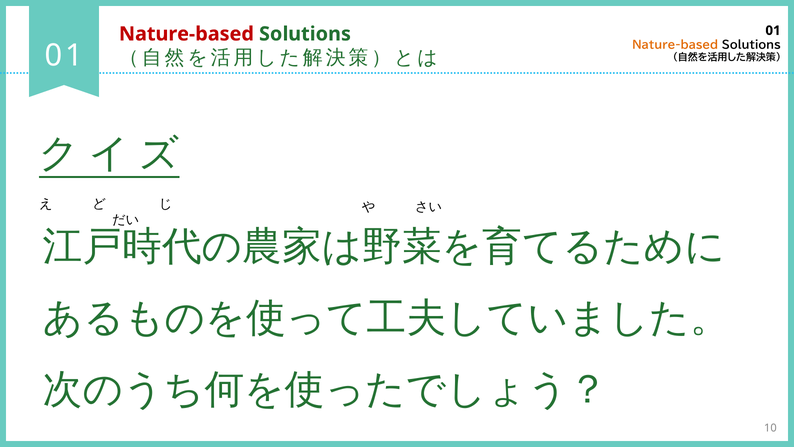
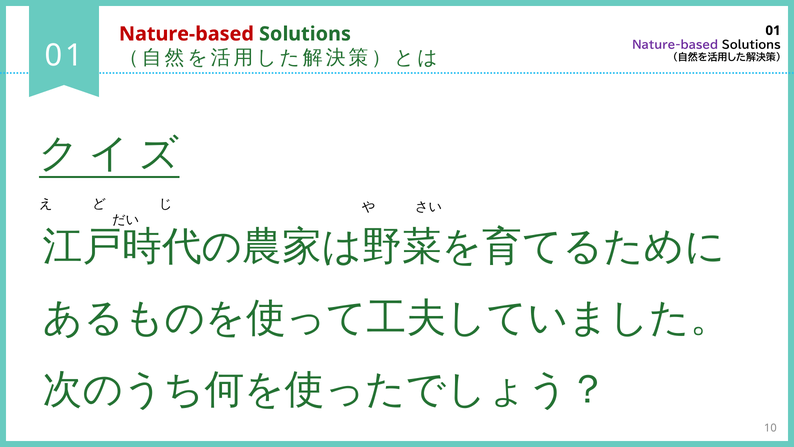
Nature-based colour: orange -> purple (675, 45)
